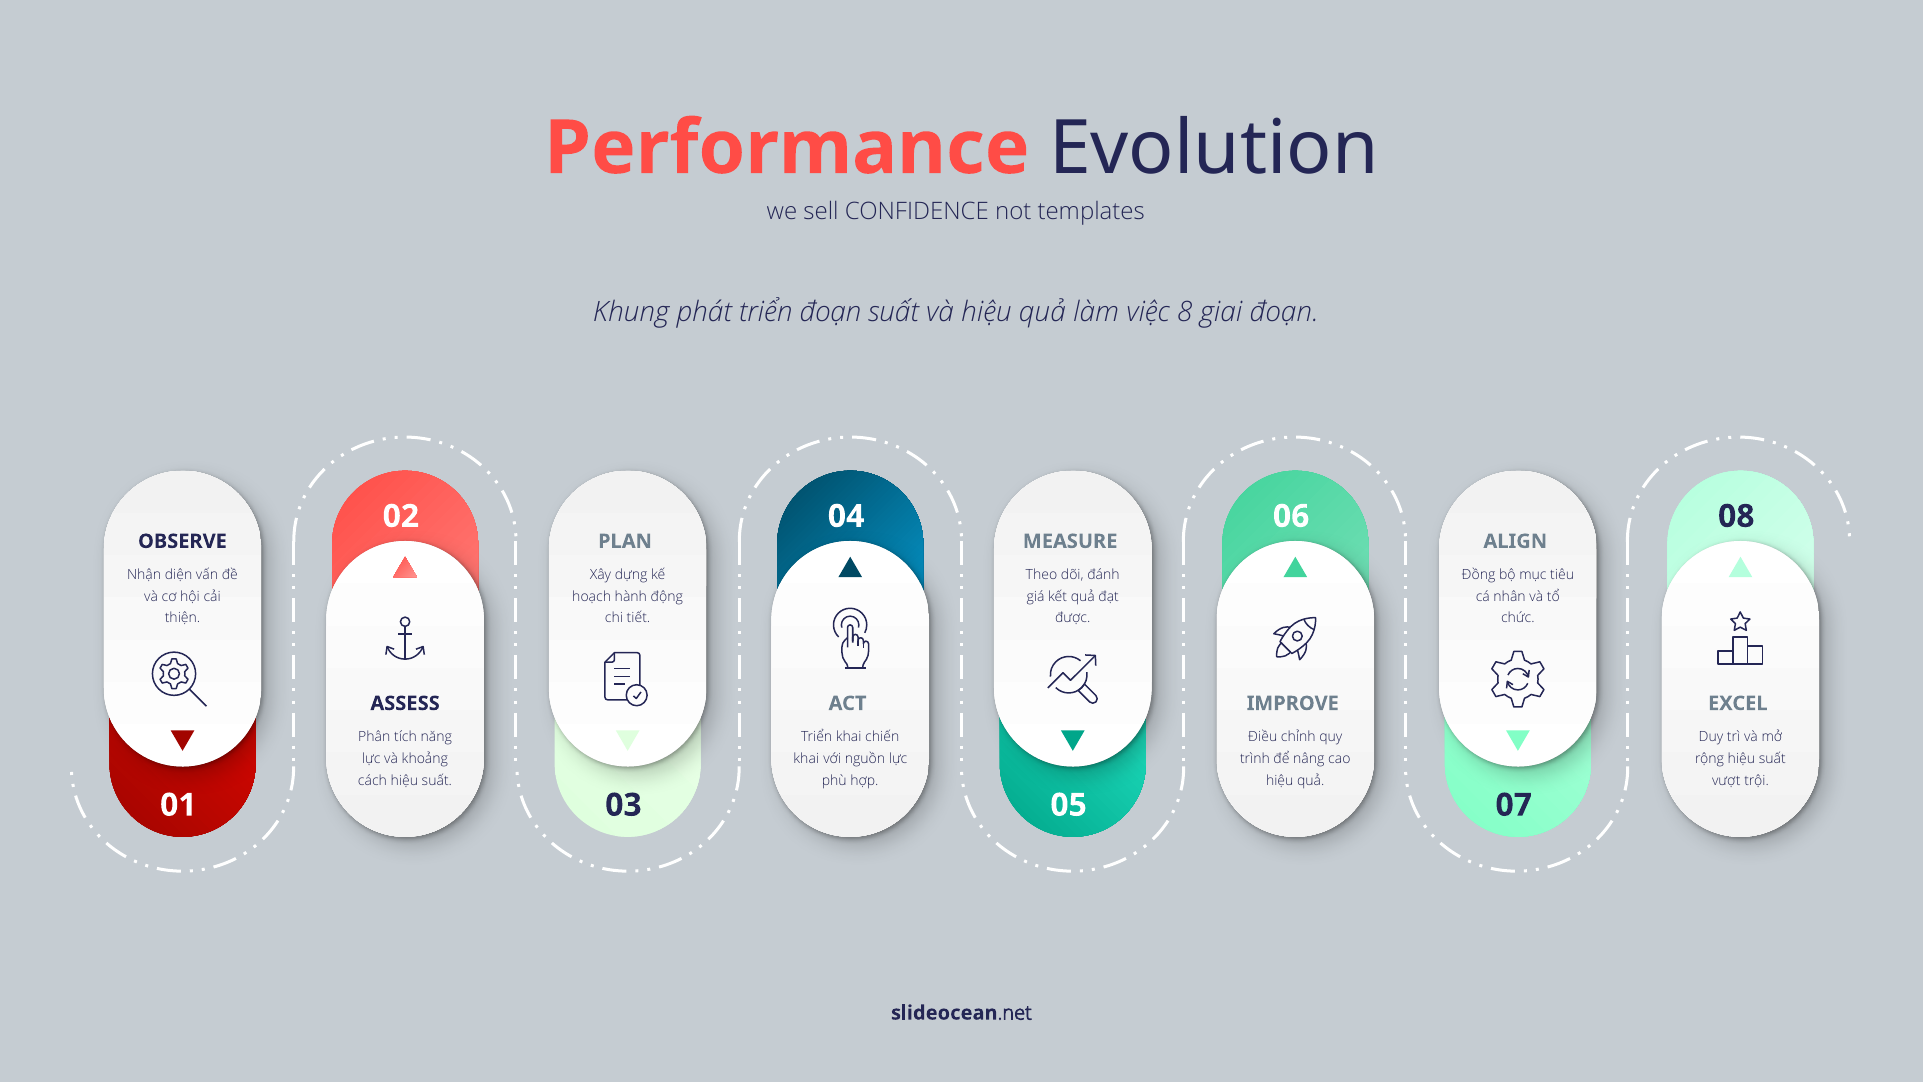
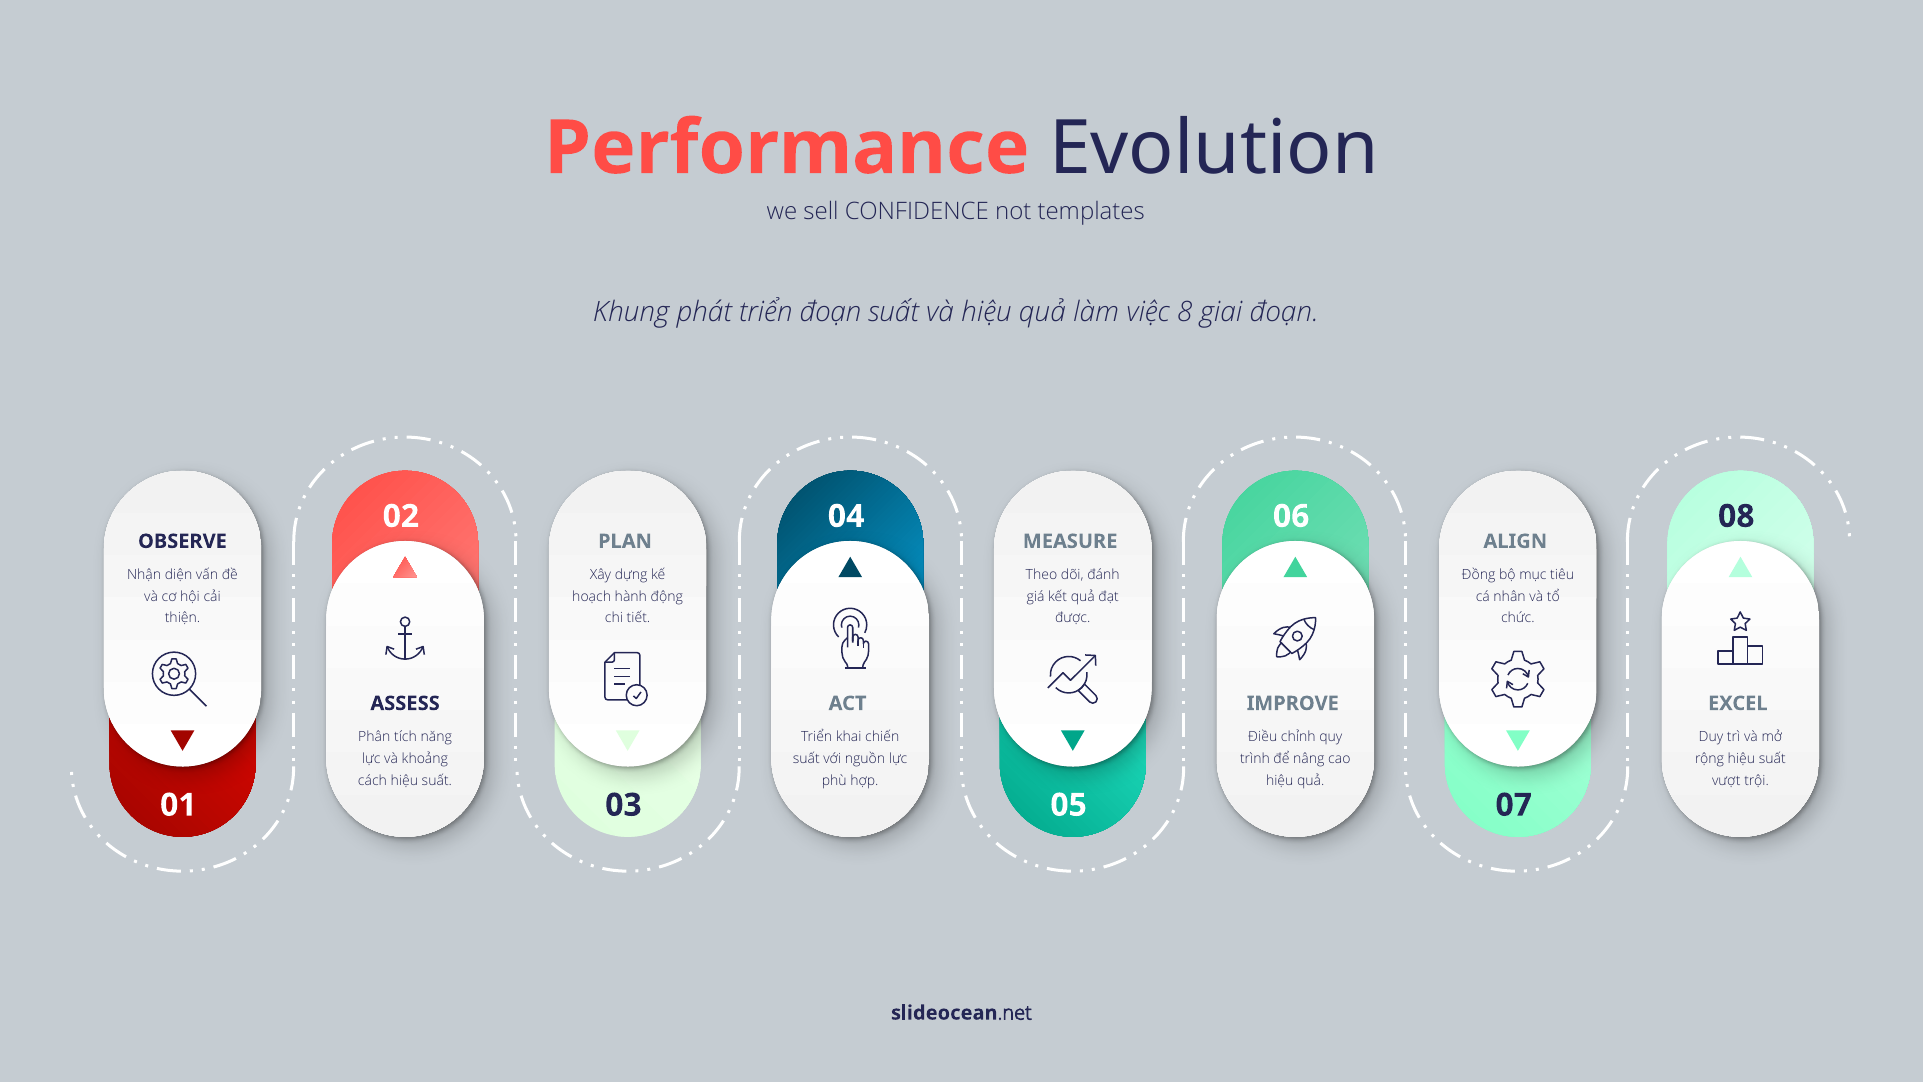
khai: khai -> suất (806, 758)
